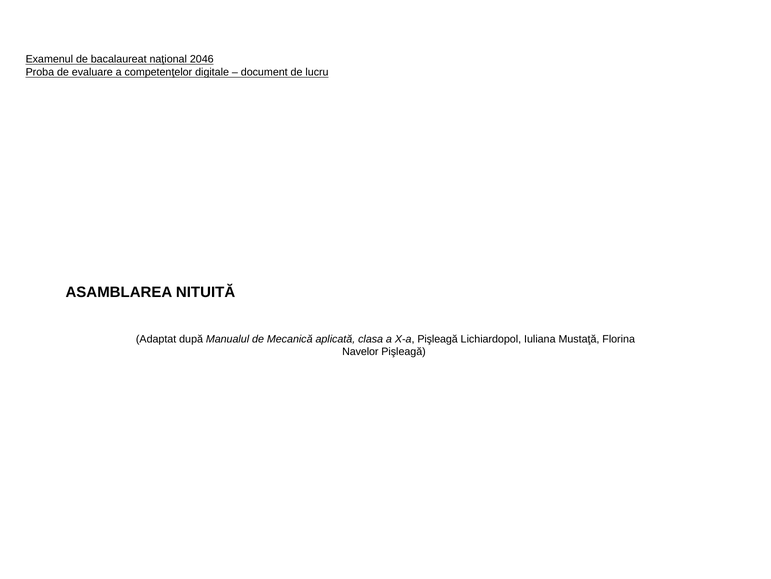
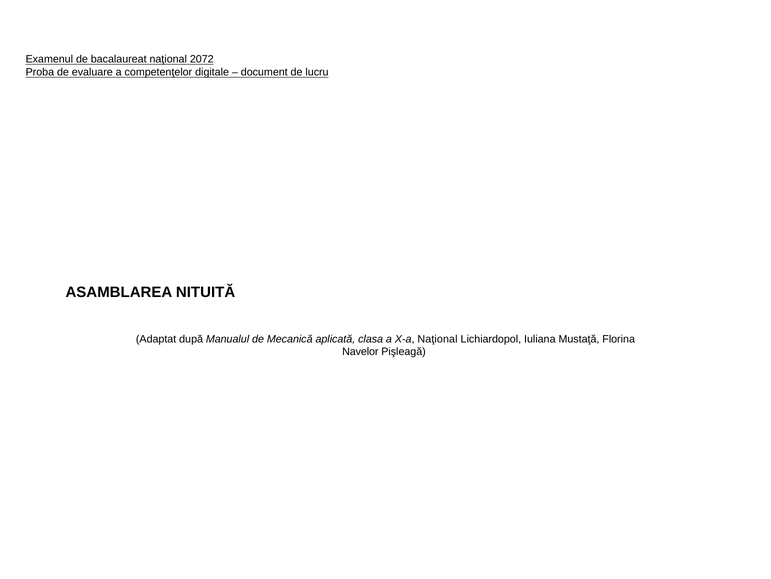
2046: 2046 -> 2072 (202, 59)
X-a Pişleagă: Pişleagă -> Naţional (438, 339)
